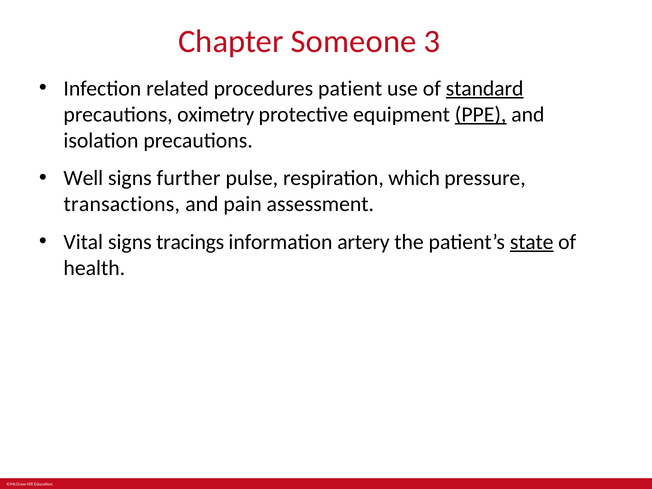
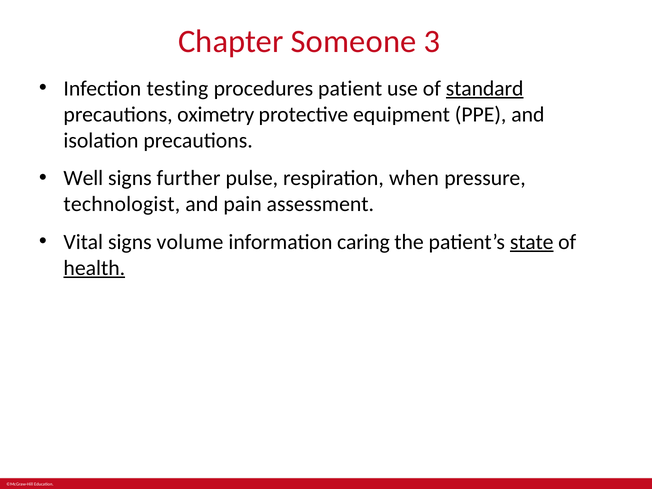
related: related -> testing (177, 88)
PPE underline: present -> none (481, 114)
which: which -> when (414, 178)
transactions: transactions -> technologist (122, 204)
tracings: tracings -> volume (190, 242)
artery: artery -> caring (363, 242)
health underline: none -> present (94, 268)
